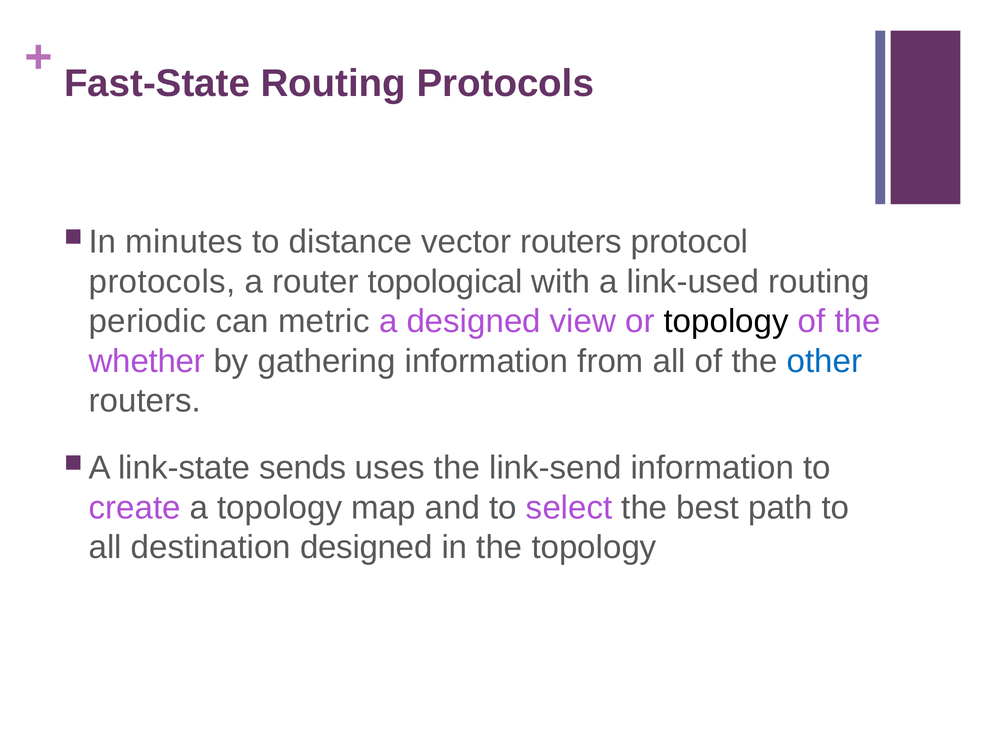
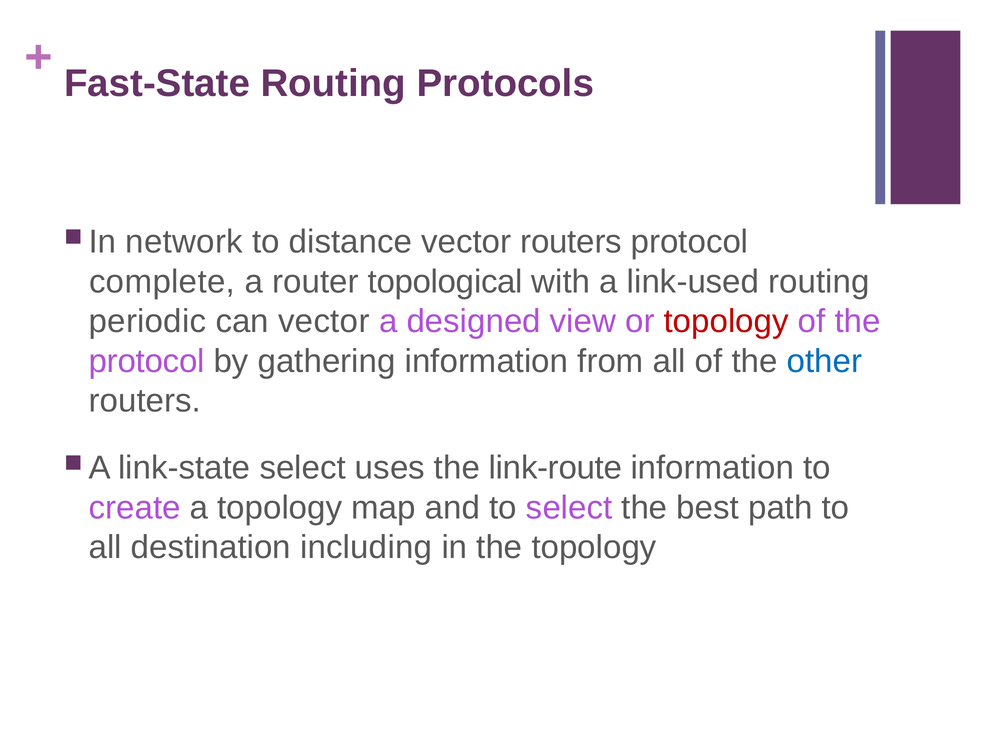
minutes: minutes -> network (184, 242)
protocols: protocols -> complete (162, 282)
can metric: metric -> vector (324, 321)
topology colour: black -> red (726, 321)
whether: whether -> protocol (147, 361)
link-state sends: sends -> select (303, 468)
link-send: link-send -> link-route (555, 468)
destination designed: designed -> including (366, 547)
